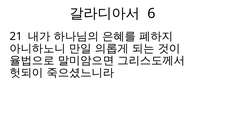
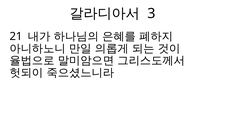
6: 6 -> 3 (151, 14)
